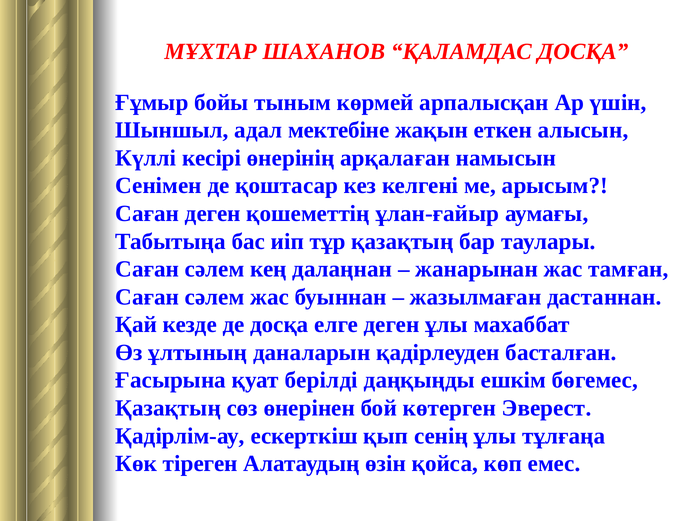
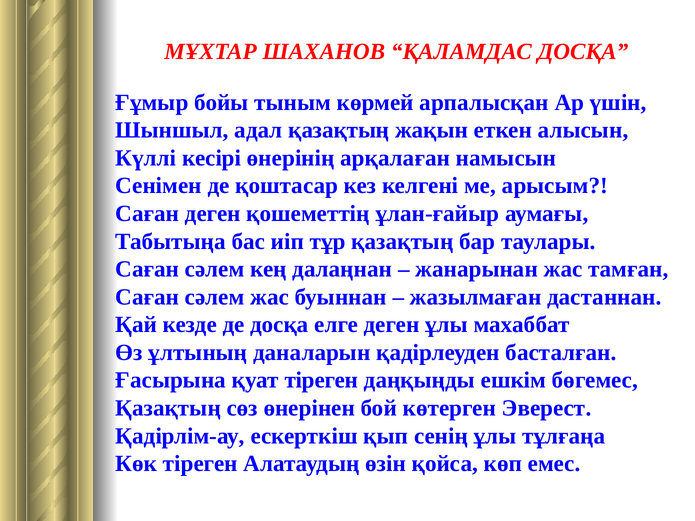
адал мектебіне: мектебіне -> қазақтың (339, 130)
қуат берілді: берілді -> тіреген (321, 381)
